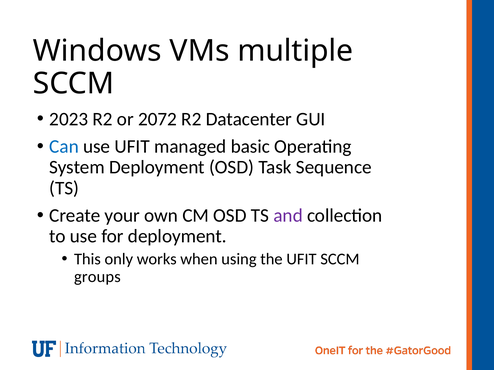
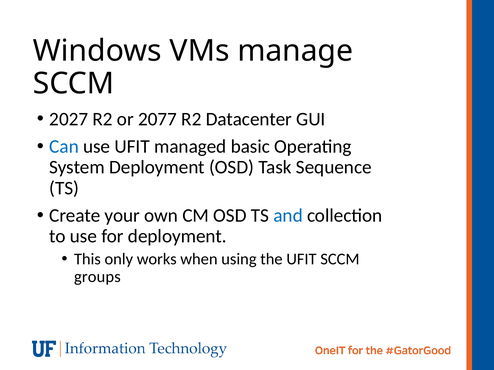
multiple: multiple -> manage (295, 51)
2023: 2023 -> 2027 (69, 119)
2072: 2072 -> 2077 (158, 119)
and colour: purple -> blue (288, 216)
